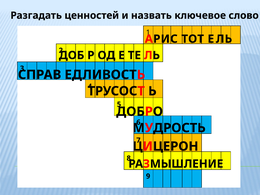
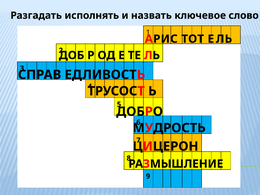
ценностей: ценностей -> исполнять (92, 15)
